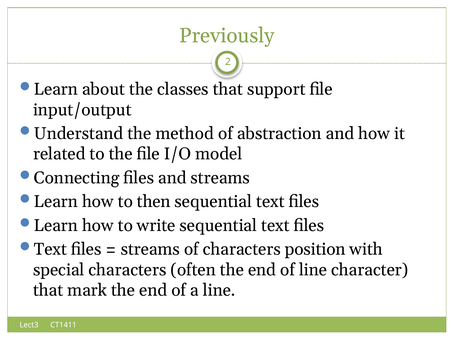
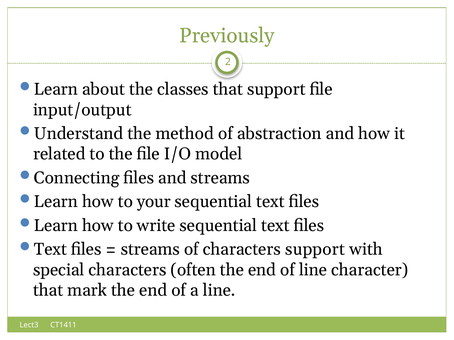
then: then -> your (154, 202)
characters position: position -> support (315, 250)
